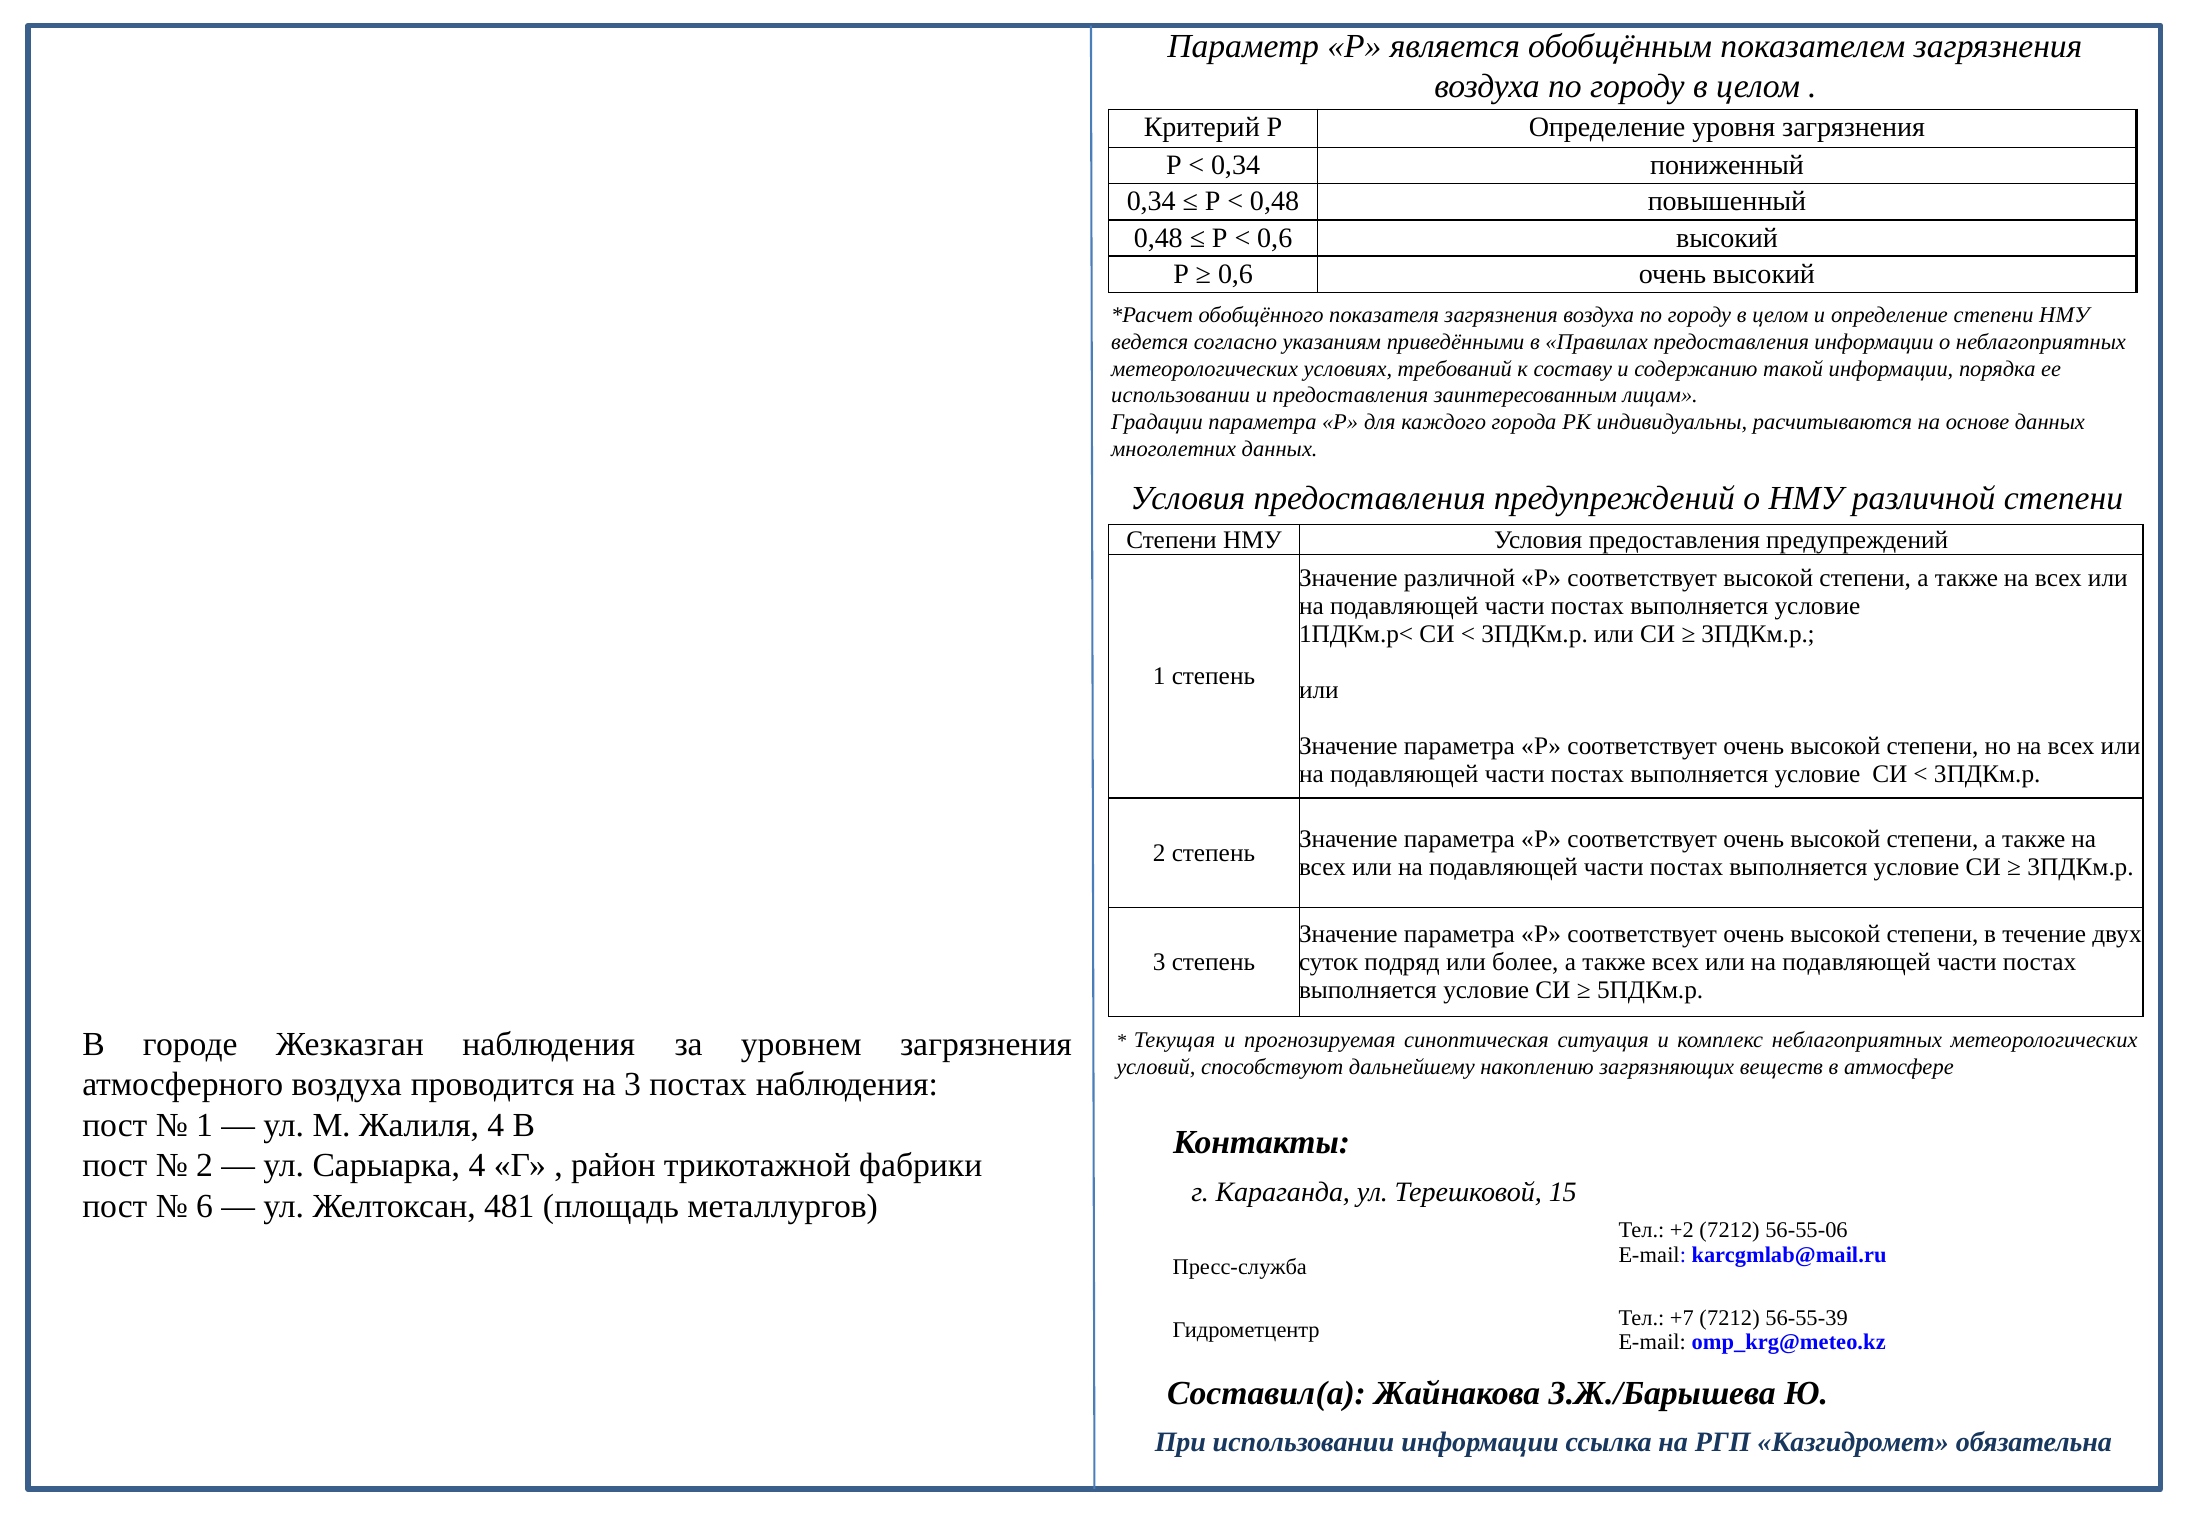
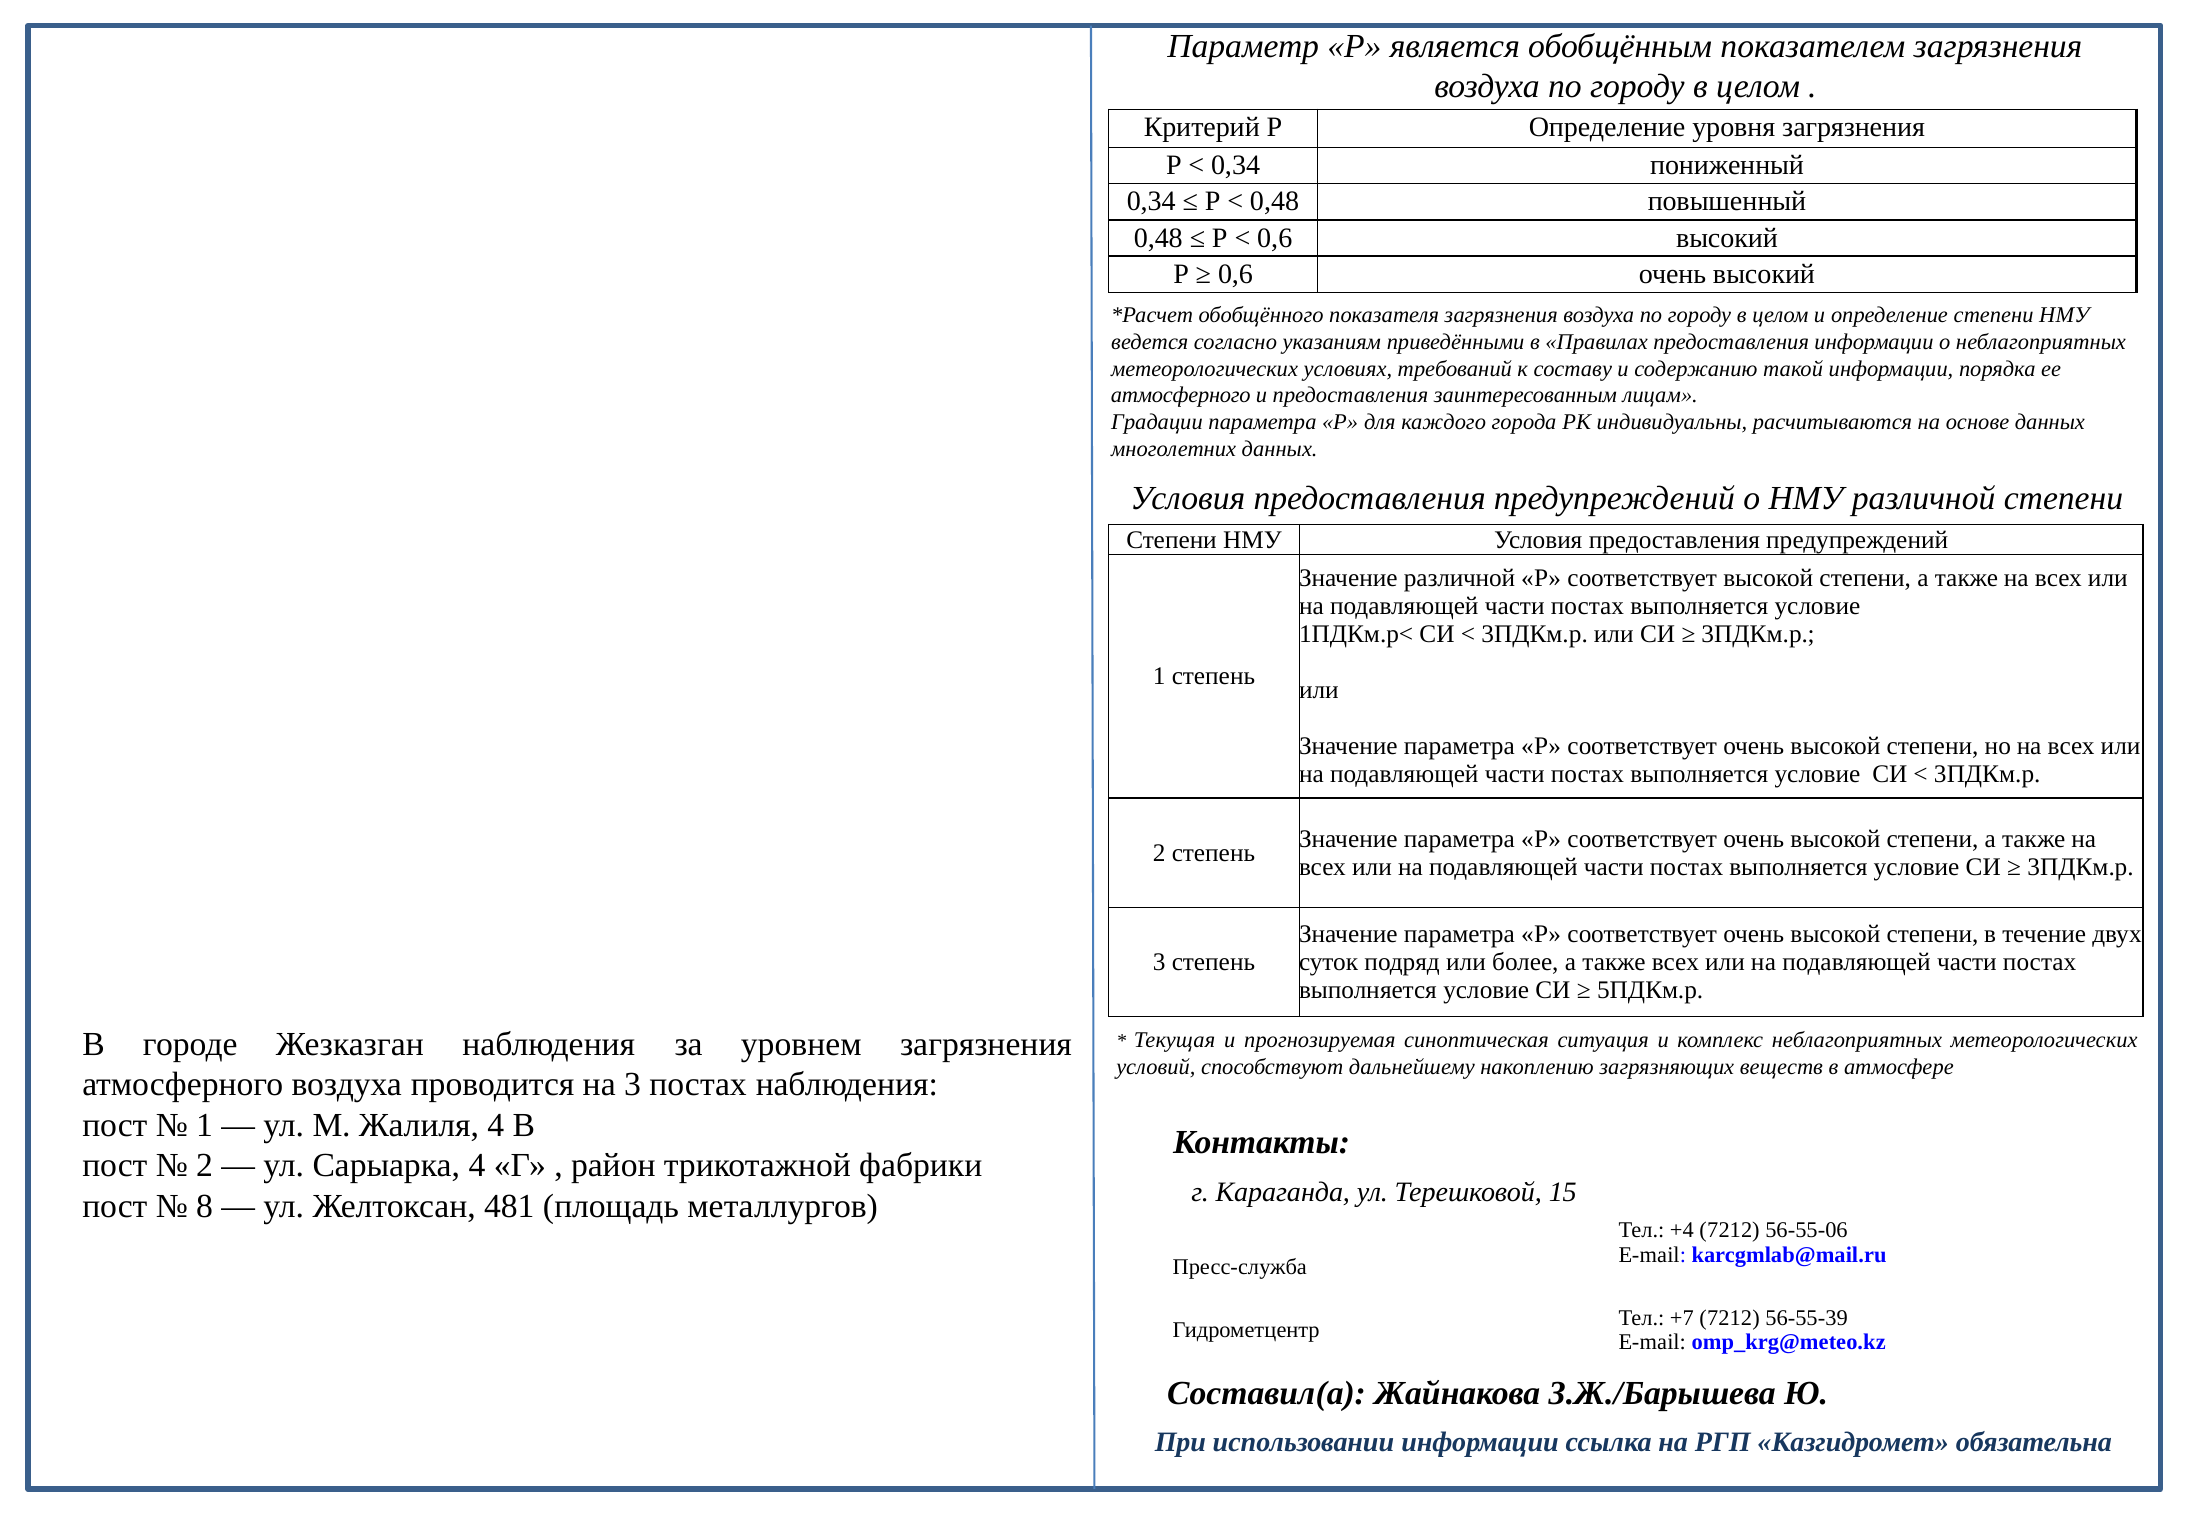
использовании: использовании -> атмосферного (1181, 396)
6: 6 -> 8 (205, 1206)
+2: +2 -> +4 (1682, 1231)
